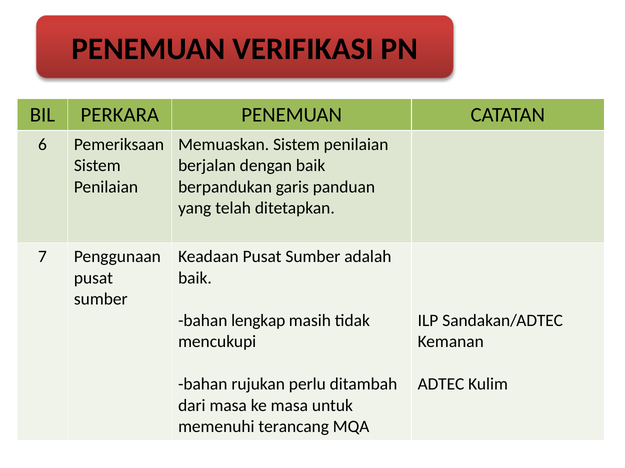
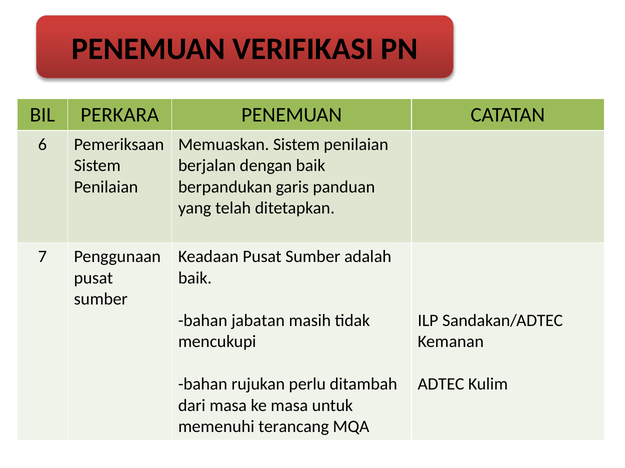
lengkap: lengkap -> jabatan (258, 321)
